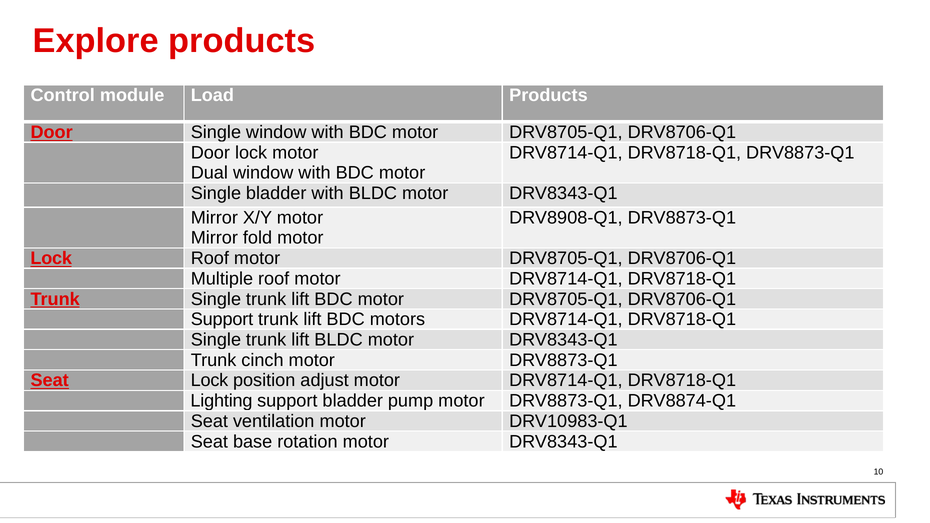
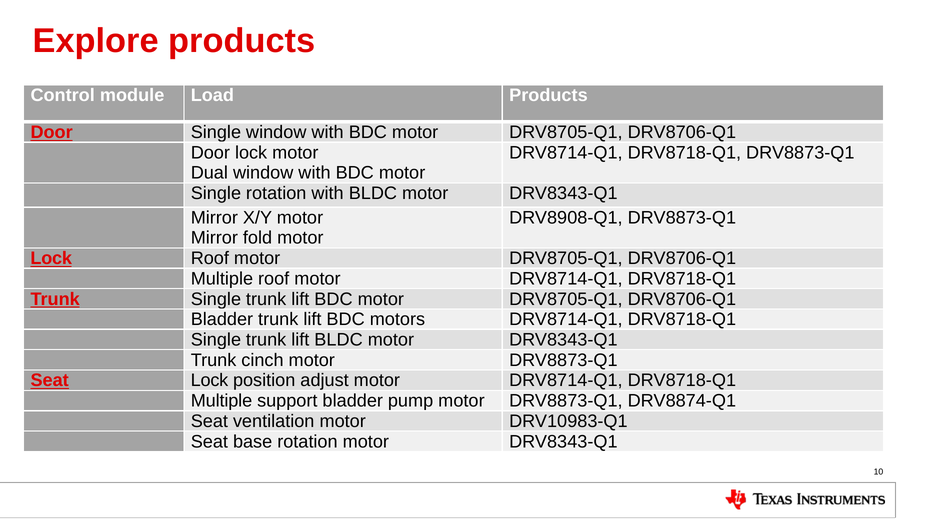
Single bladder: bladder -> rotation (276, 193)
Support: Support -> Bladder (222, 319)
Lighting: Lighting -> Multiple (221, 401)
